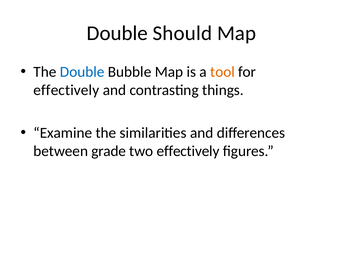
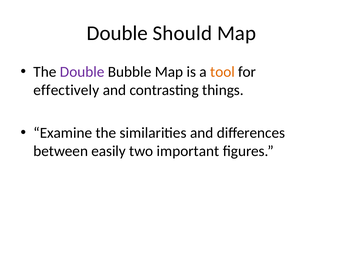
Double colour: blue -> purple (82, 72)
grade: grade -> easily (109, 151)
two effectively: effectively -> important (188, 151)
